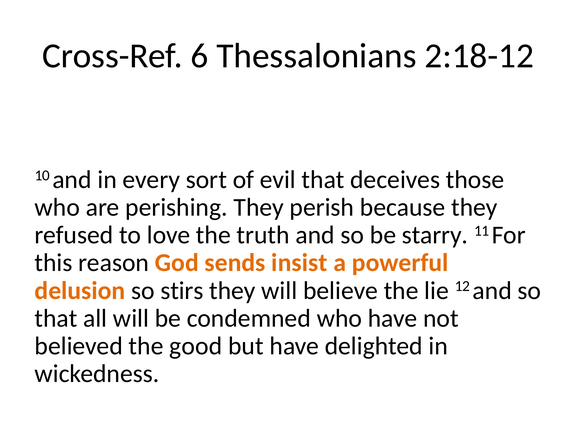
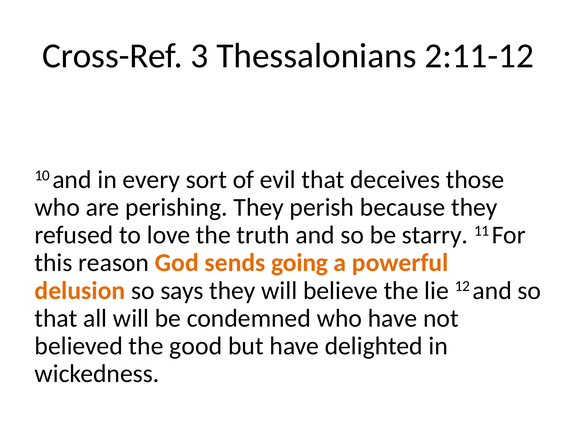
6: 6 -> 3 (200, 56)
2:18-12: 2:18-12 -> 2:11-12 (479, 56)
insist: insist -> going (300, 263)
stirs: stirs -> says (182, 290)
